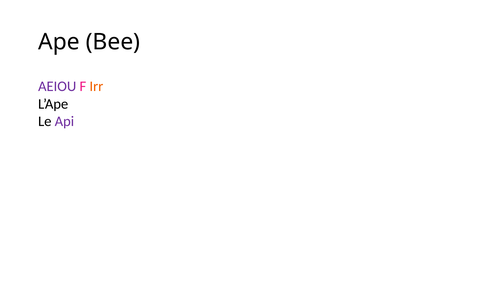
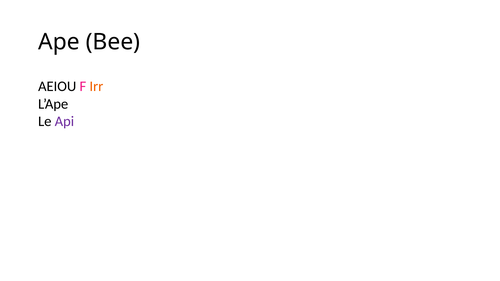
AEIOU colour: purple -> black (57, 86)
